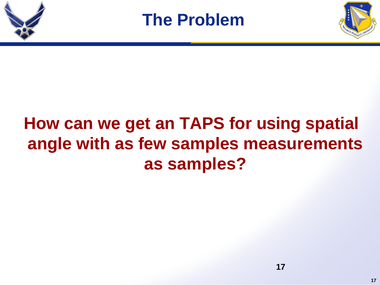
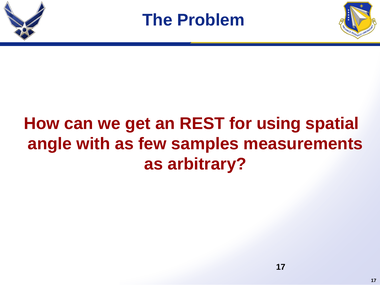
TAPS: TAPS -> REST (202, 123)
as samples: samples -> arbitrary (207, 164)
